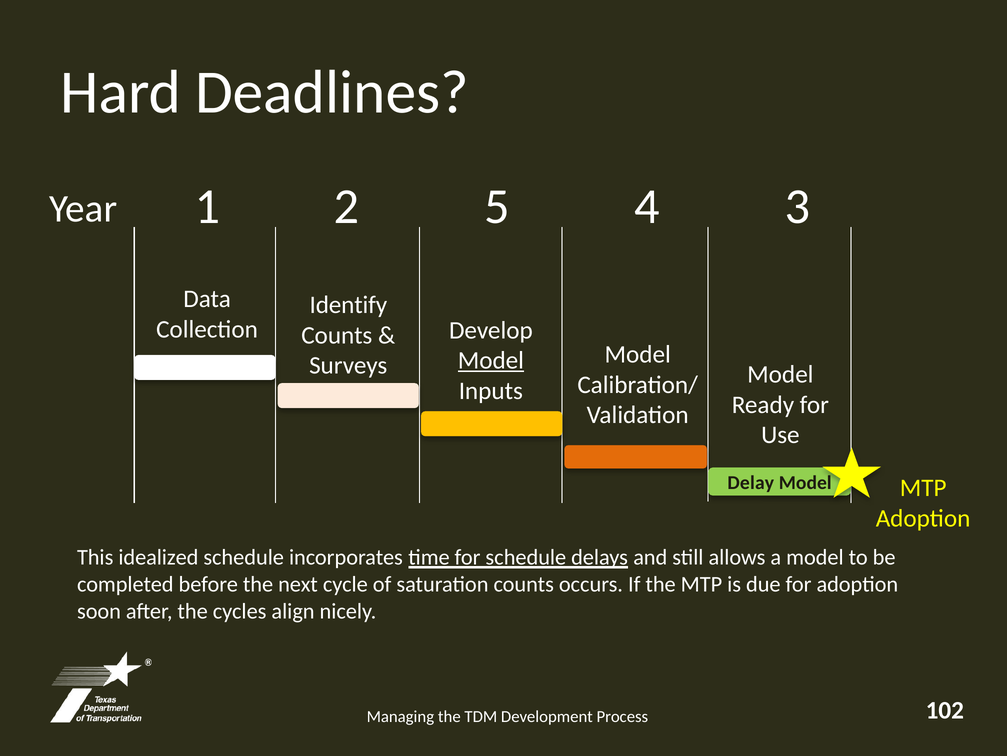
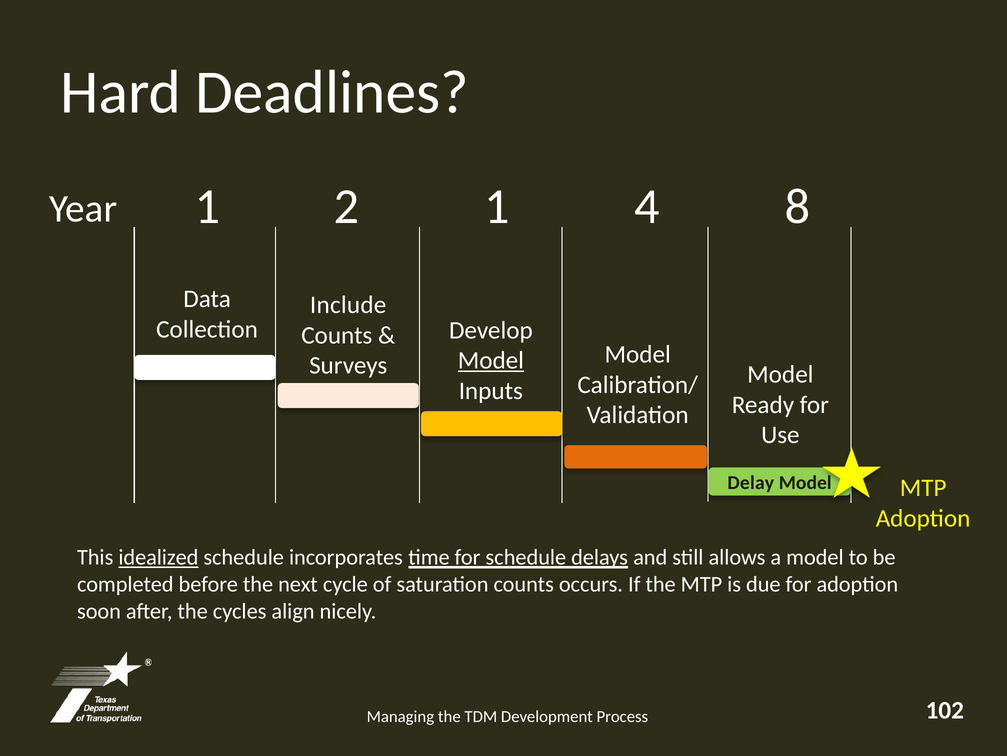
2 5: 5 -> 1 (497, 206)
3: 3 -> 8 (798, 206)
Identify: Identify -> Include (348, 305)
idealized underline: none -> present (158, 557)
